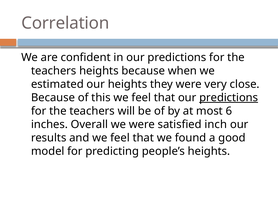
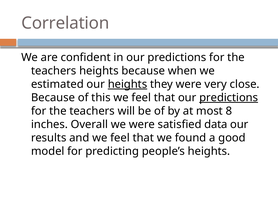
heights underline: none -> present (128, 84)
6: 6 -> 8 (229, 111)
inch: inch -> data (216, 125)
